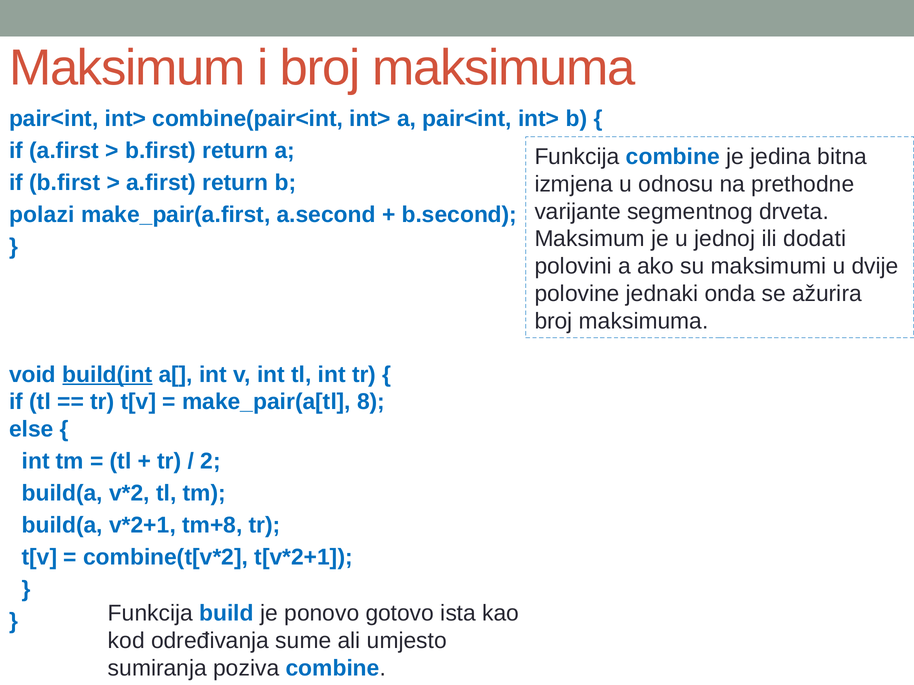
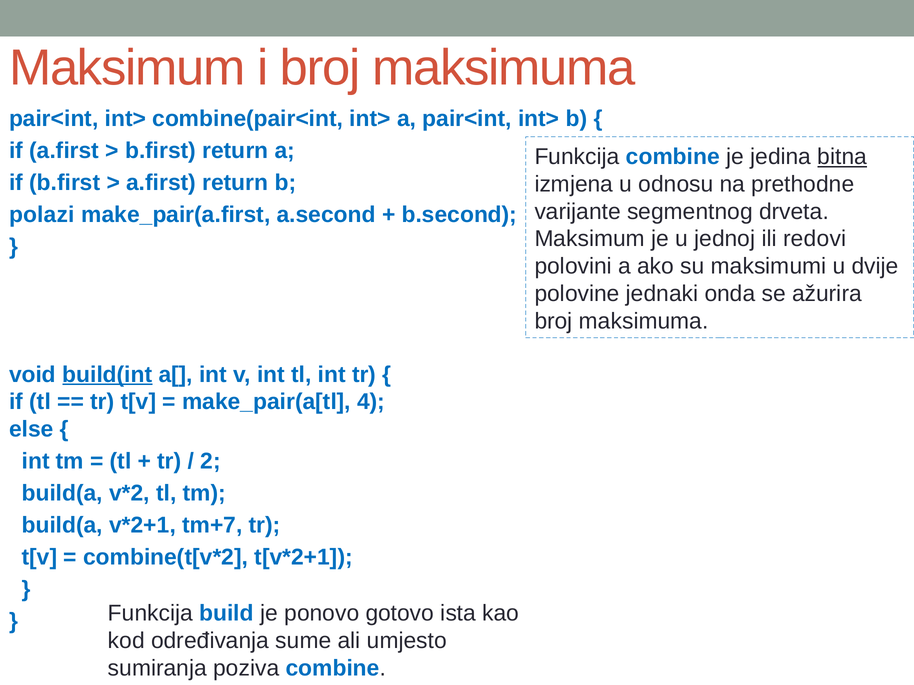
bitna underline: none -> present (842, 157)
dodati: dodati -> redovi (815, 239)
8: 8 -> 4 (371, 402)
tm+8: tm+8 -> tm+7 (212, 526)
